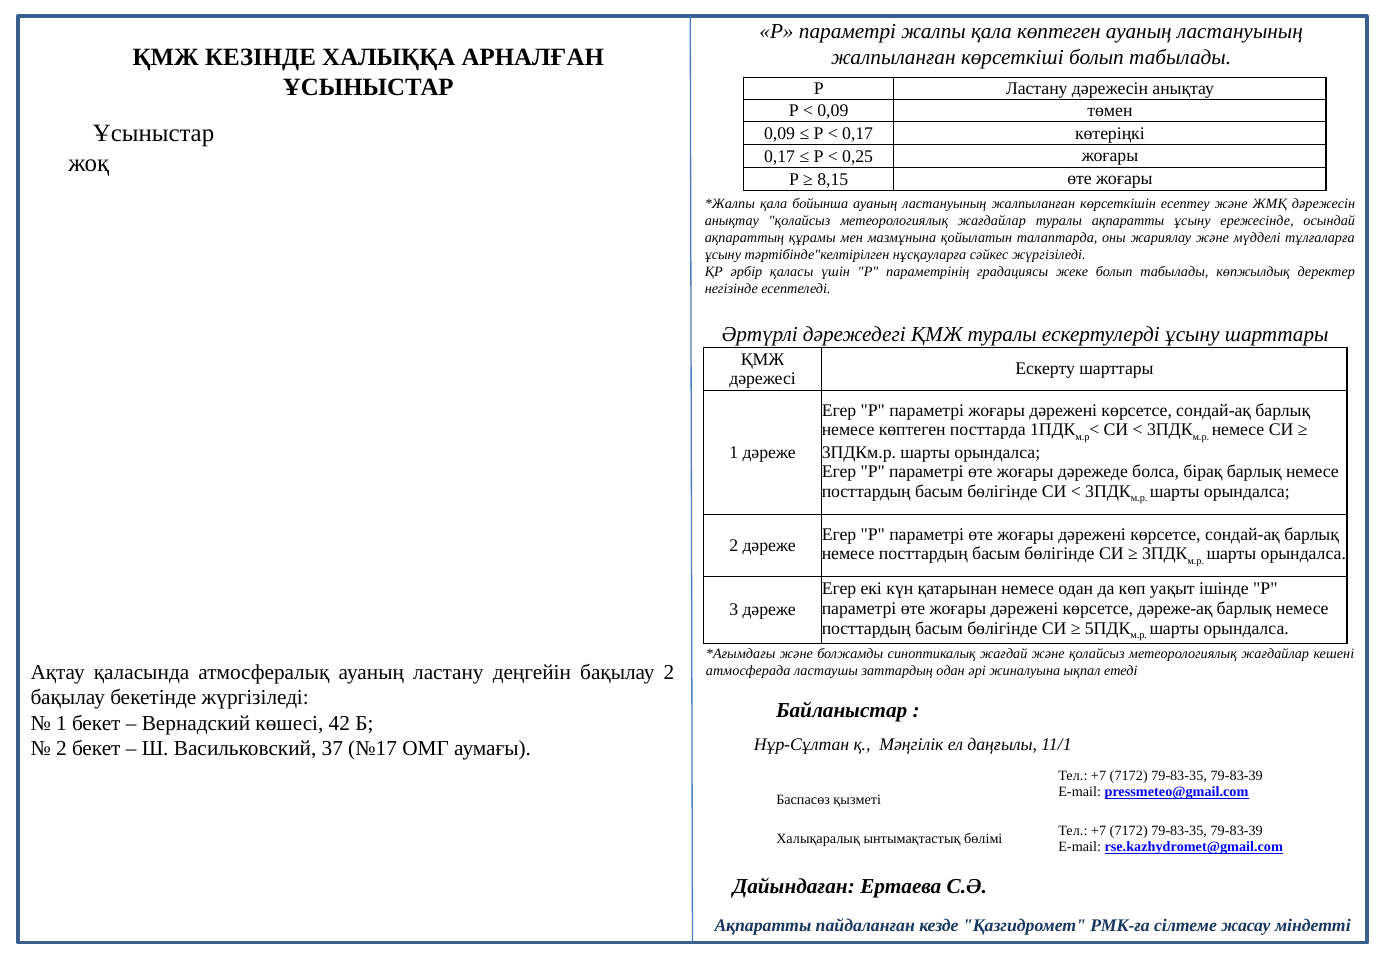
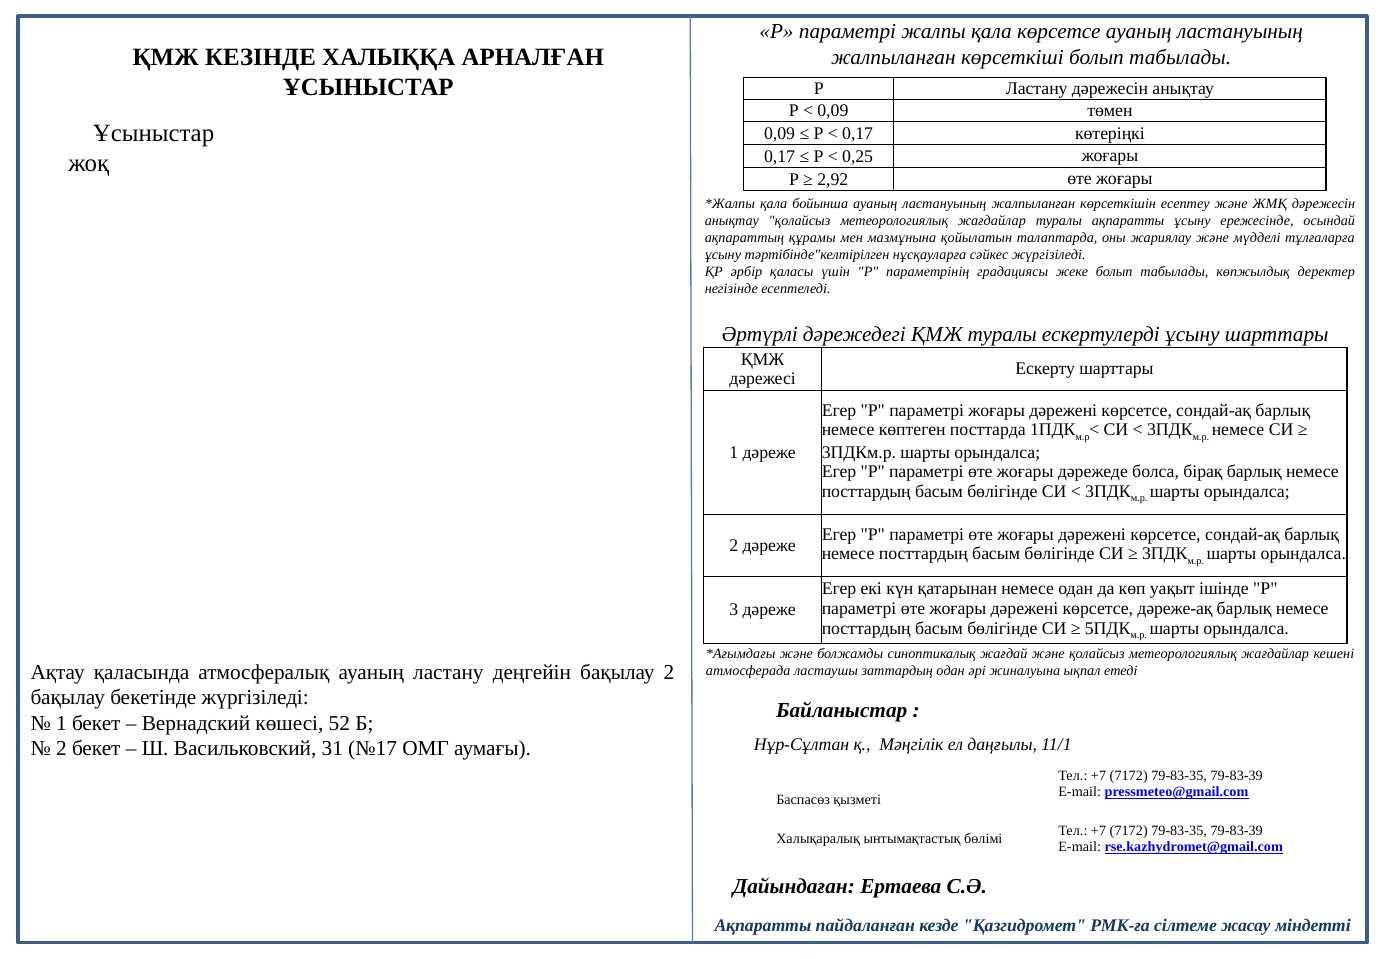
қала көптеген: көптеген -> көрсетсе (1059, 32)
8,15: 8,15 -> 2,92 (833, 180)
42: 42 -> 52 (339, 723)
37: 37 -> 31 (332, 749)
